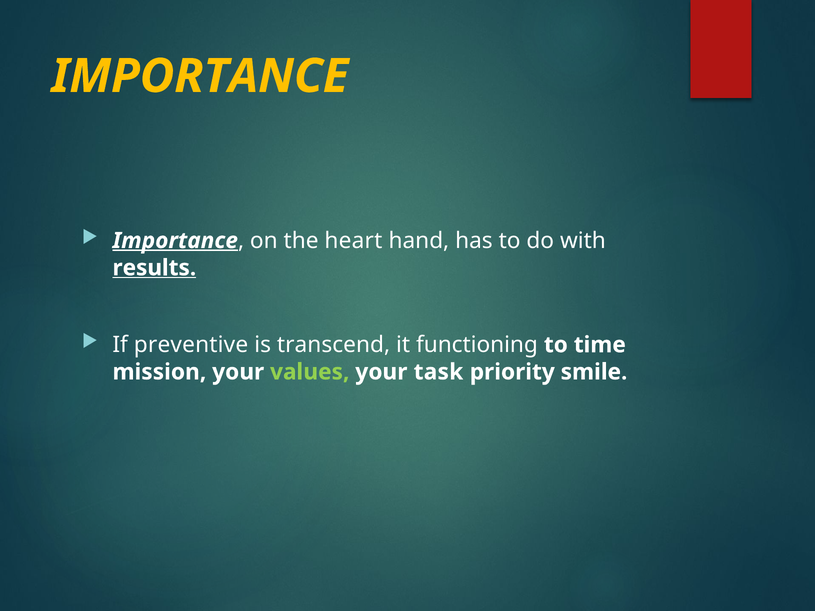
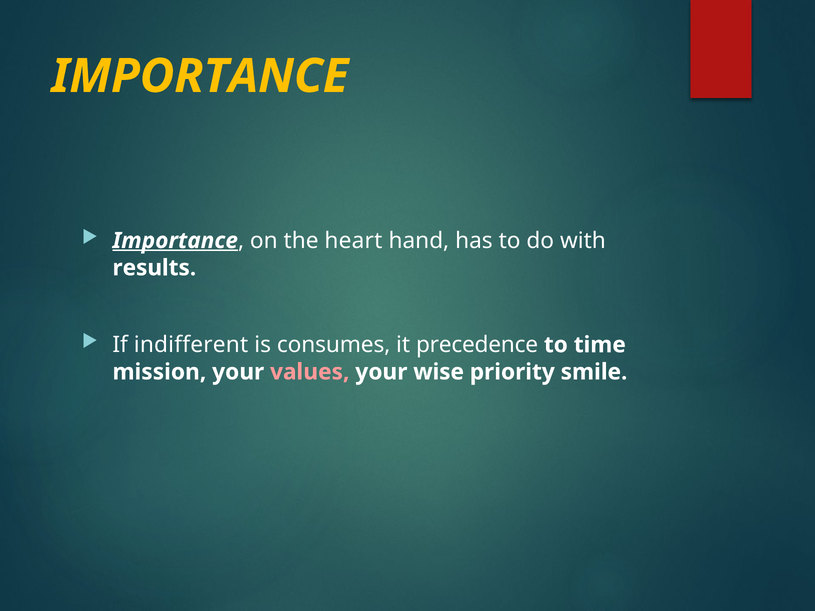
results underline: present -> none (154, 268)
preventive: preventive -> indifferent (191, 345)
transcend: transcend -> consumes (334, 345)
functioning: functioning -> precedence (477, 345)
values colour: light green -> pink (310, 372)
task: task -> wise (439, 372)
